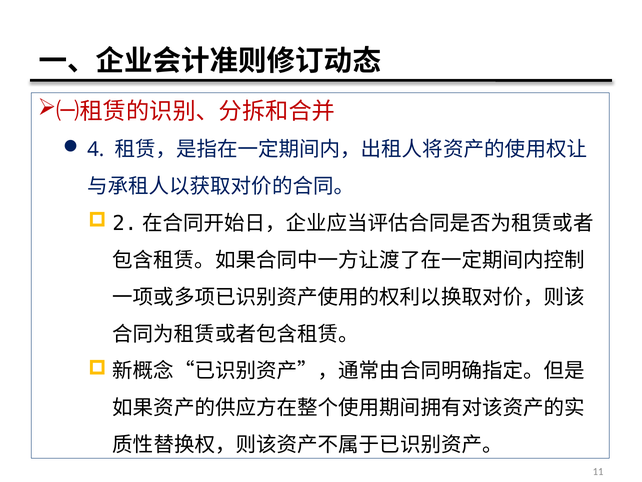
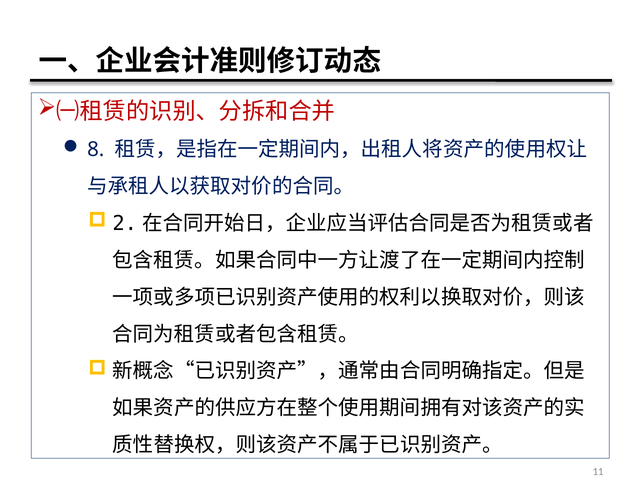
4: 4 -> 8 (96, 150)
